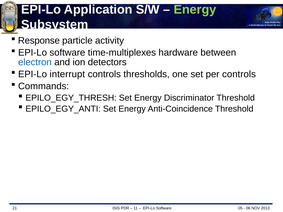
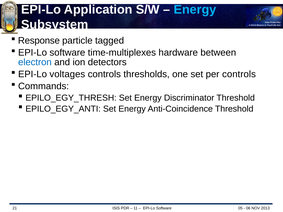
Energy colour: light green -> light blue (195, 9)
activity: activity -> tagged (110, 41)
interrupt: interrupt -> voltages (67, 74)
